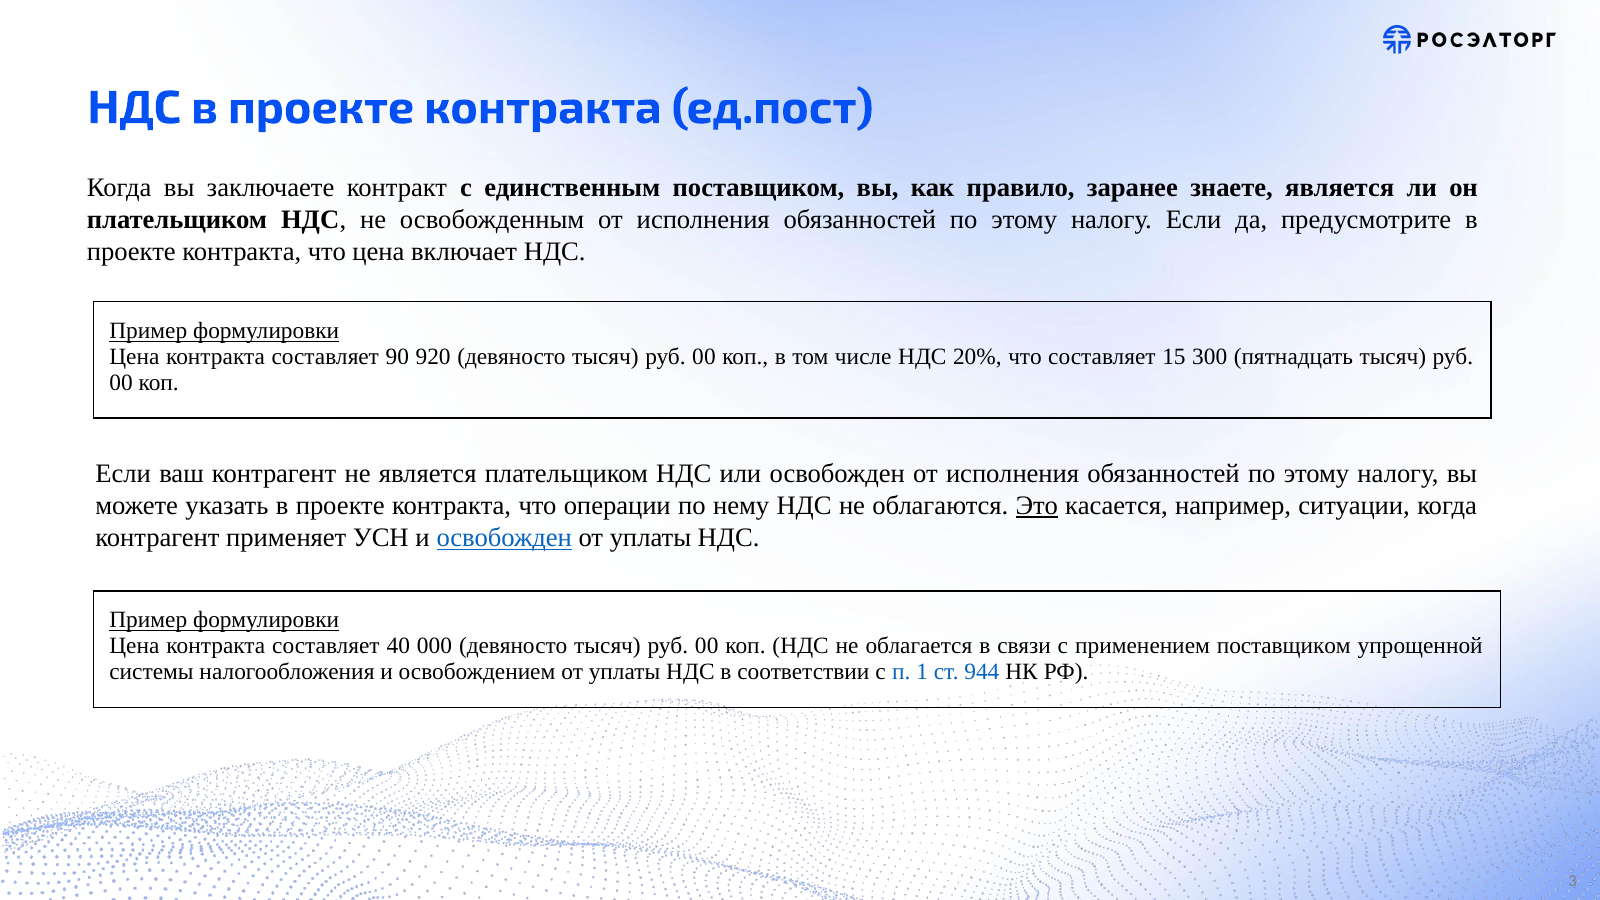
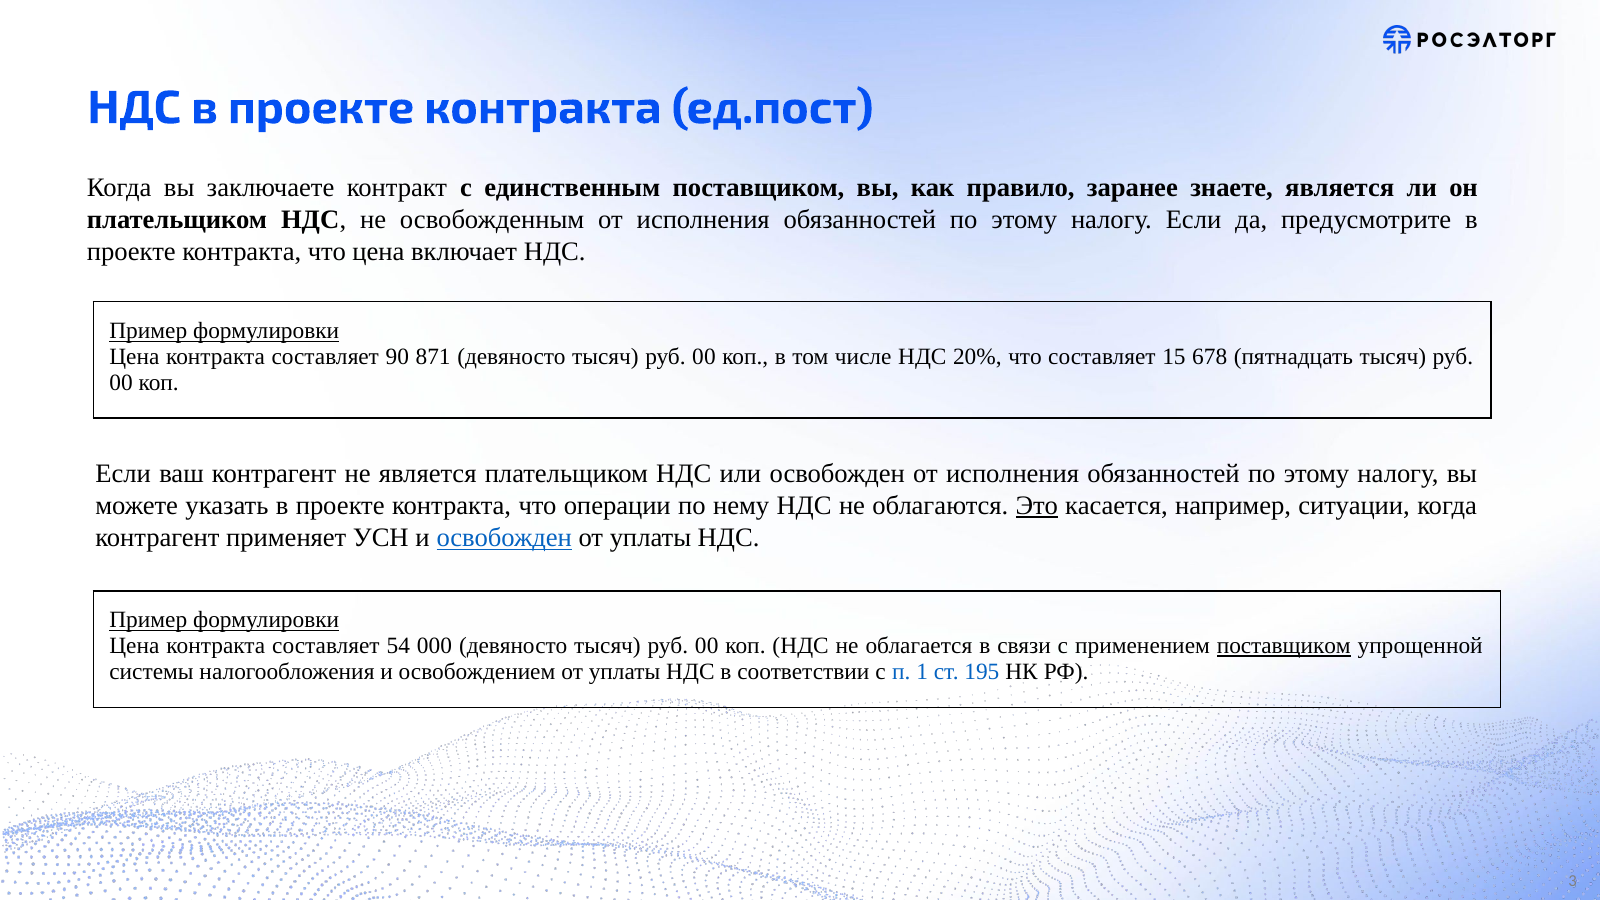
920: 920 -> 871 (433, 357)
300: 300 -> 678 (1210, 357)
40: 40 -> 54 (398, 646)
поставщиком underline: none -> present (1284, 646)
944: 944 -> 195 (982, 672)
